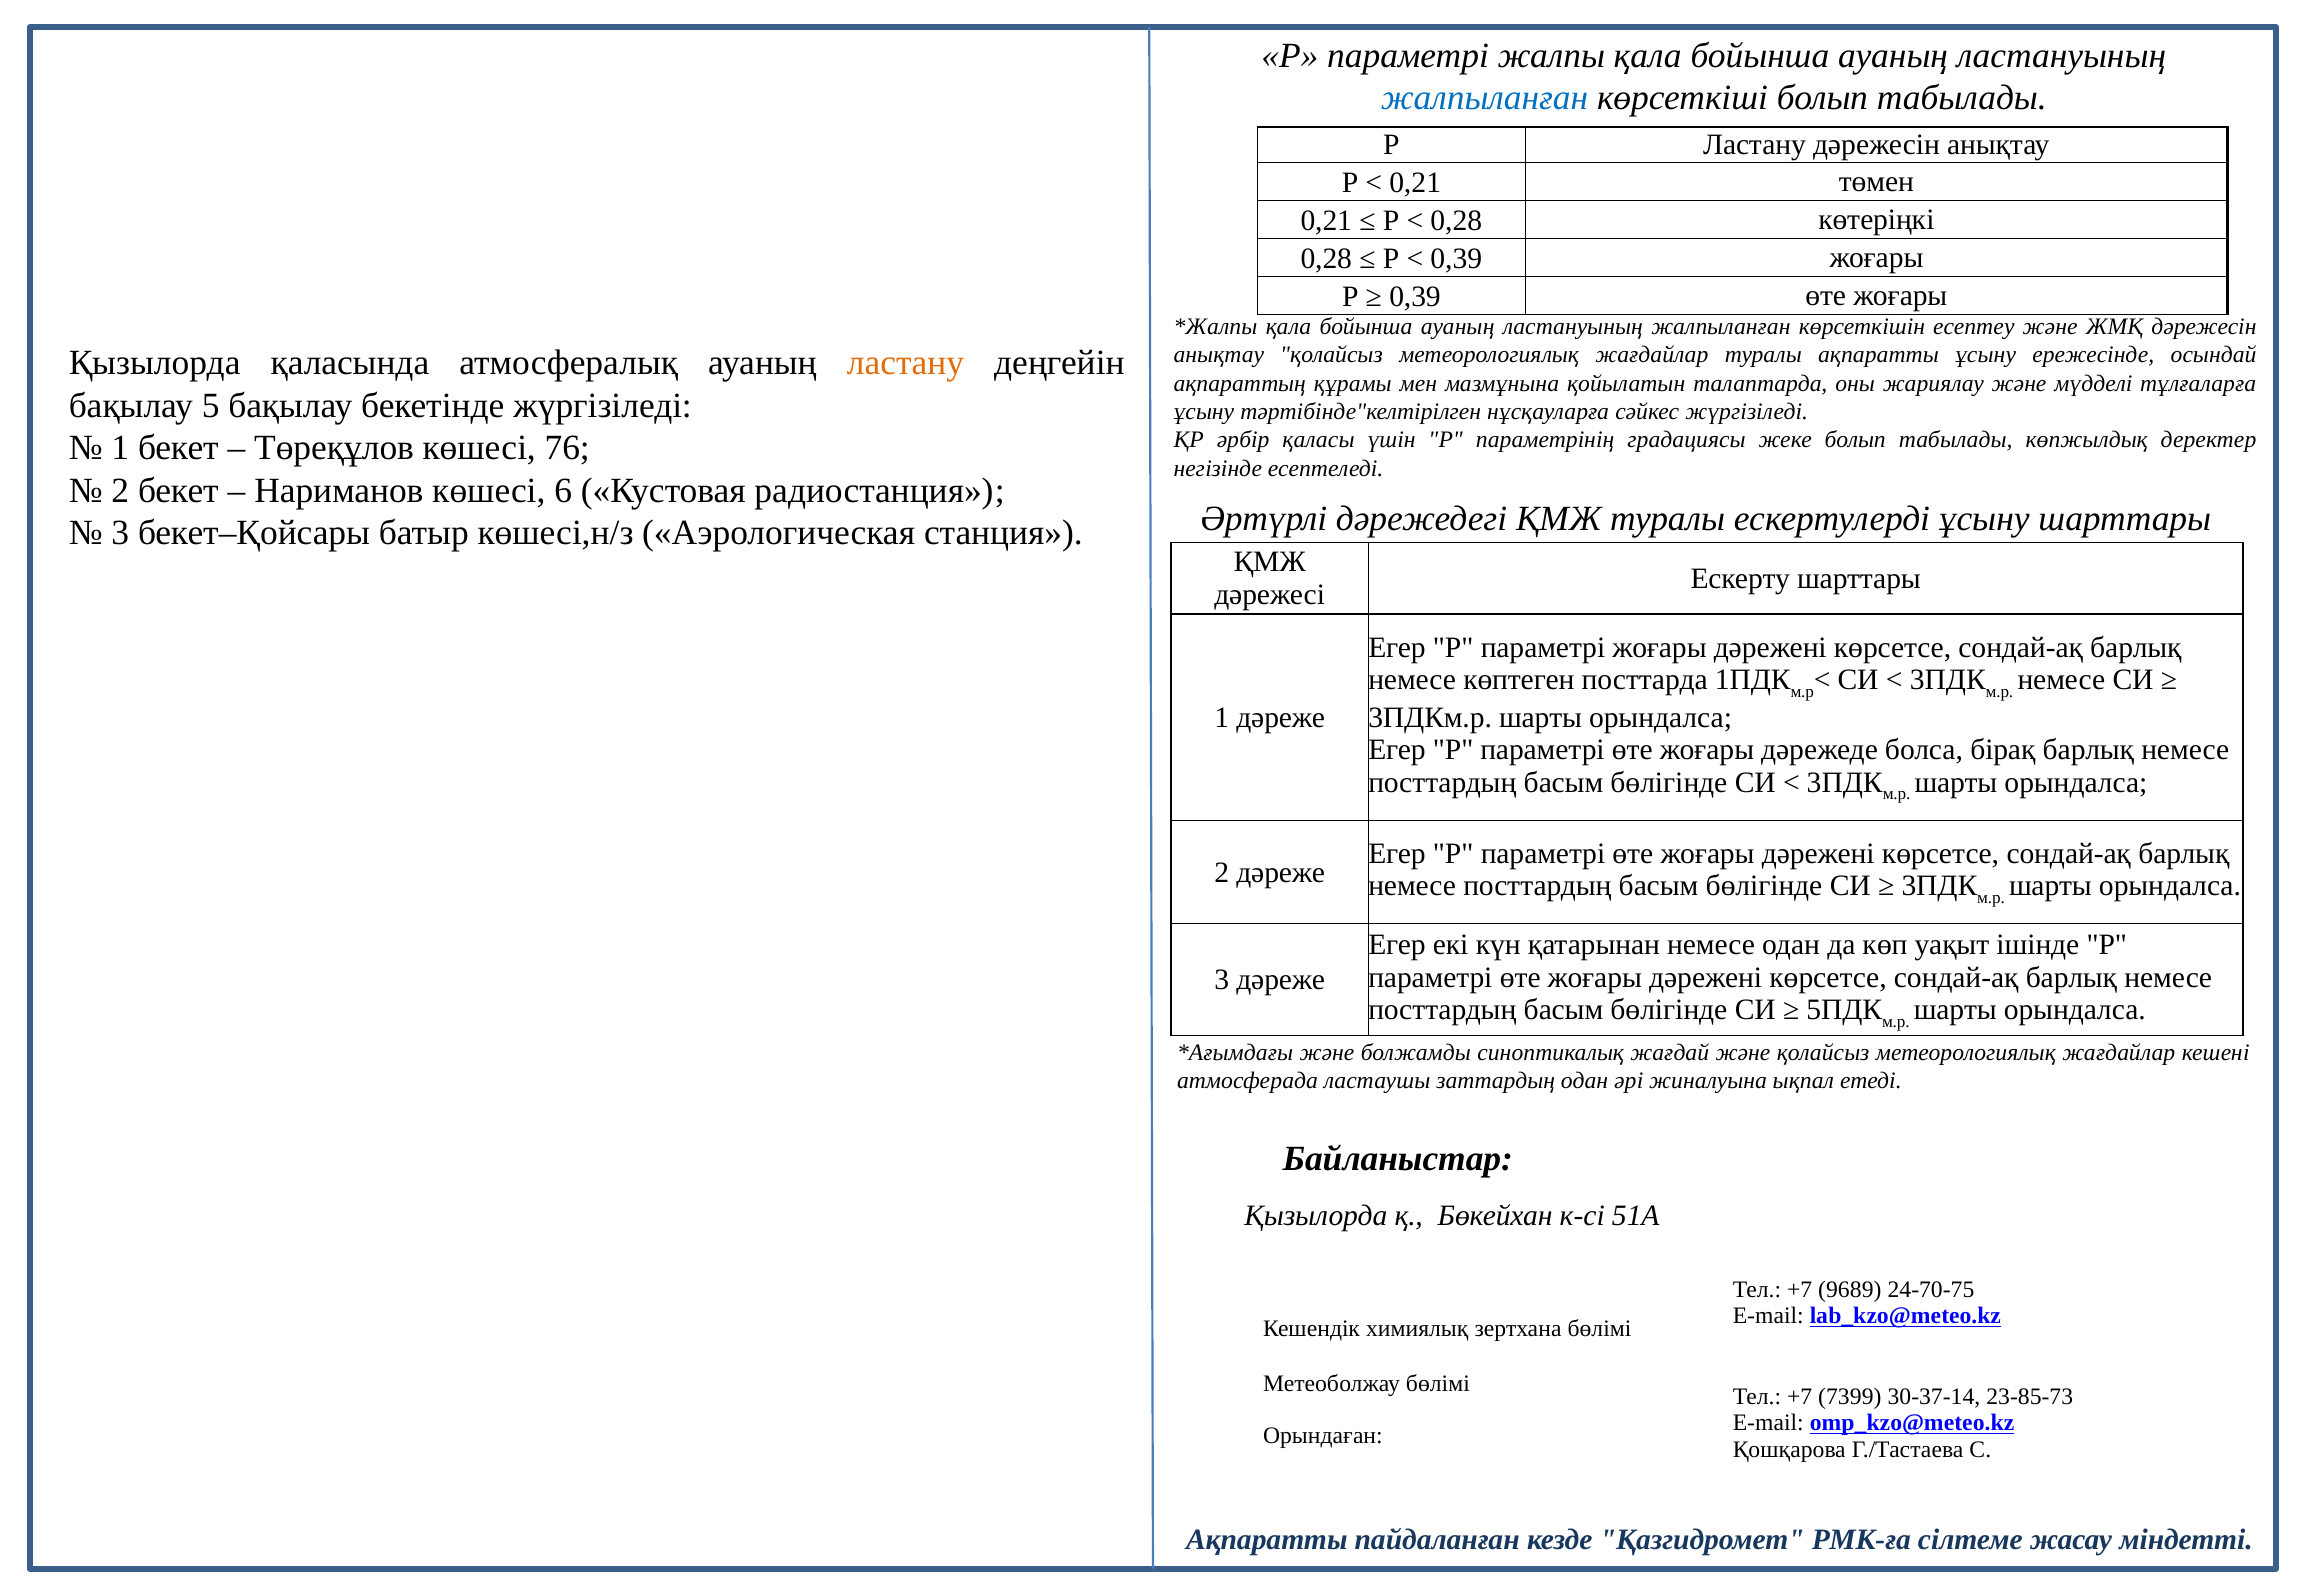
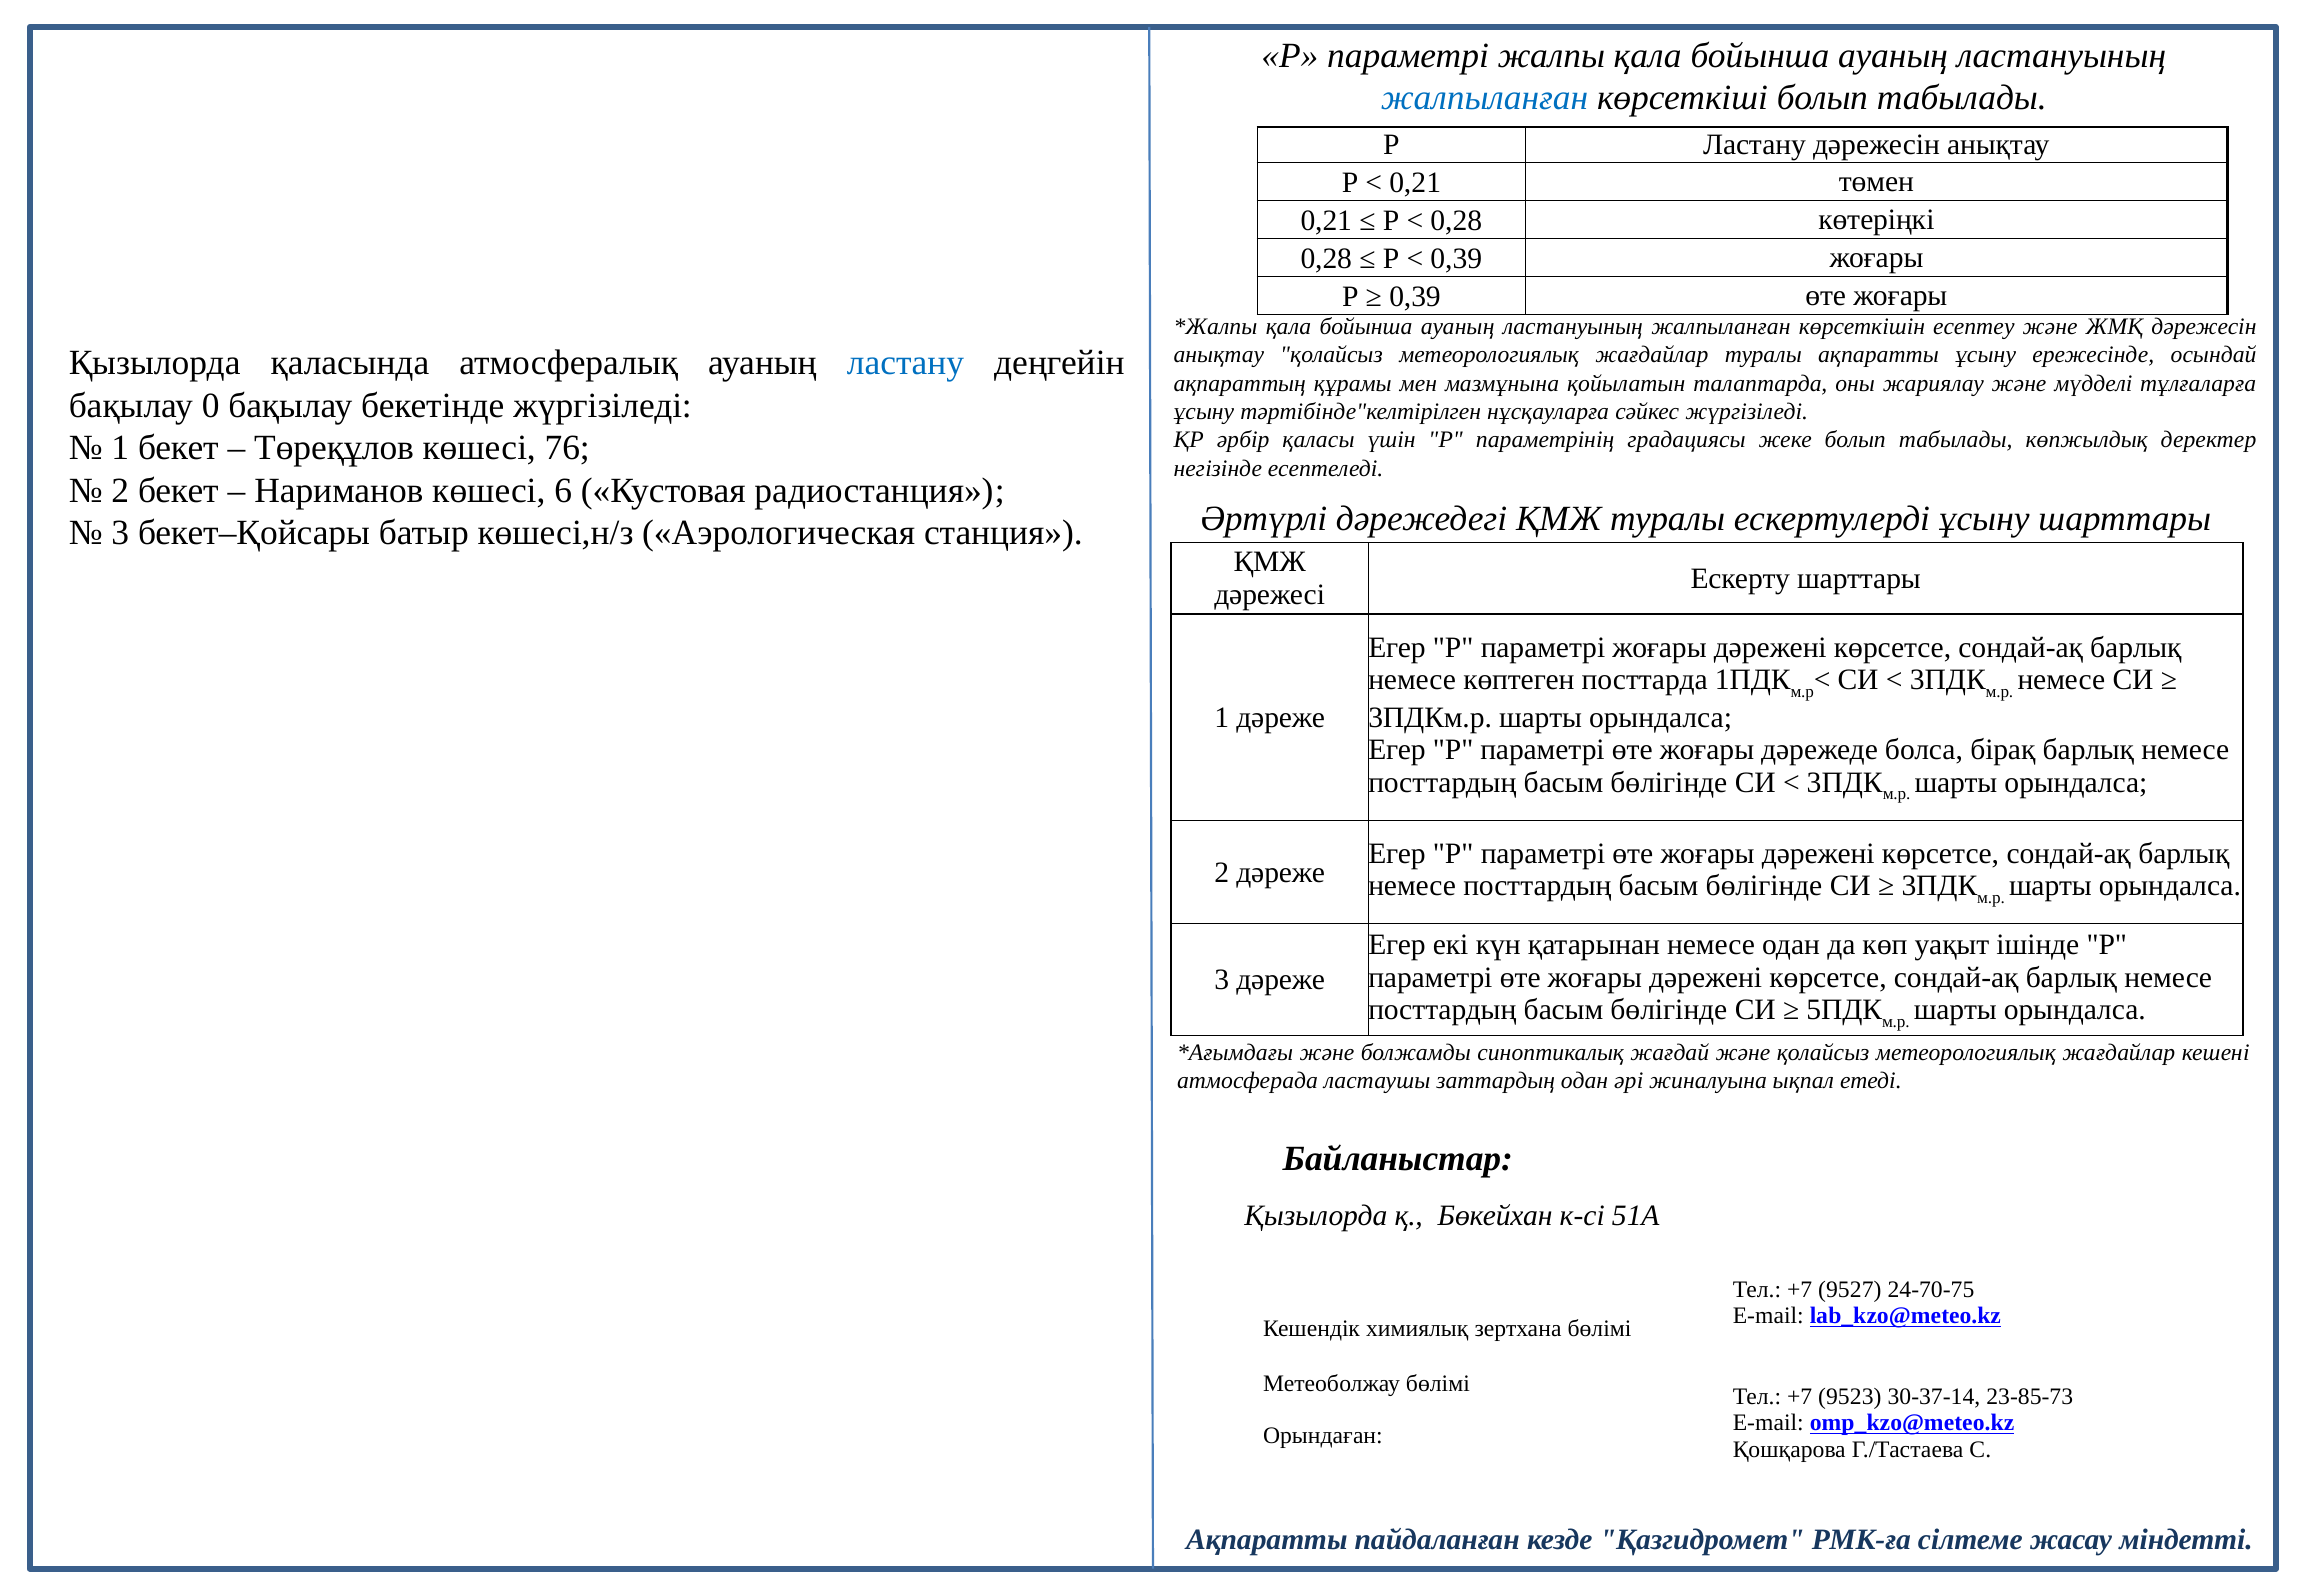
ластану colour: orange -> blue (905, 363)
5: 5 -> 0 (211, 406)
9689: 9689 -> 9527 (1850, 1290)
7399: 7399 -> 9523 (1850, 1397)
